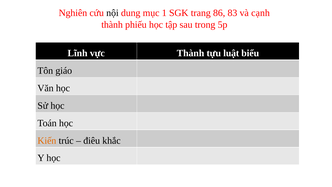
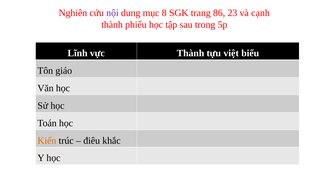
nội colour: black -> purple (112, 13)
1: 1 -> 8 (164, 13)
83: 83 -> 23 (232, 13)
luật: luật -> việt (231, 53)
